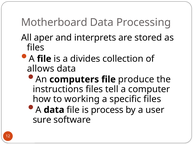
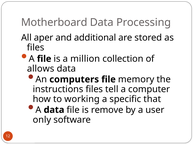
interprets: interprets -> additional (95, 38)
divides: divides -> million (85, 59)
produce: produce -> memory (136, 79)
specific files: files -> that (152, 99)
process: process -> remove (107, 110)
sure: sure -> only (42, 120)
